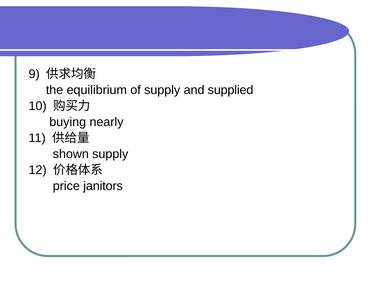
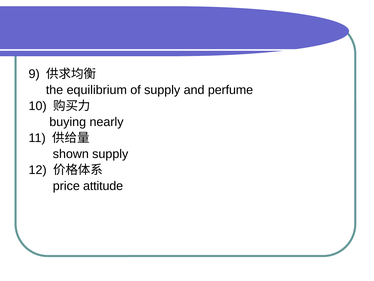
supplied: supplied -> perfume (231, 90)
janitors: janitors -> attitude (103, 186)
